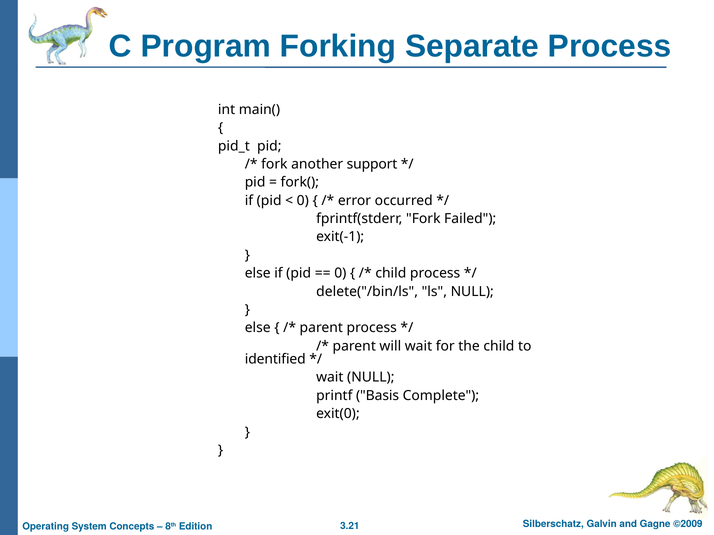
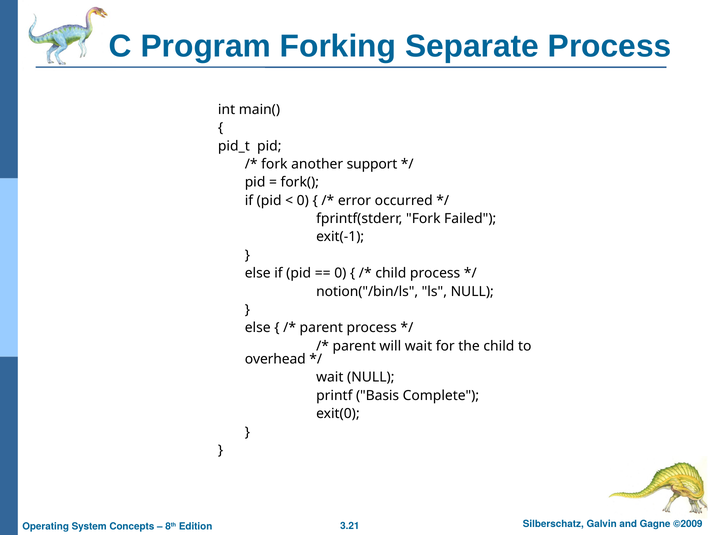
delete("/bin/ls: delete("/bin/ls -> notion("/bin/ls (367, 292)
identified: identified -> overhead (275, 360)
